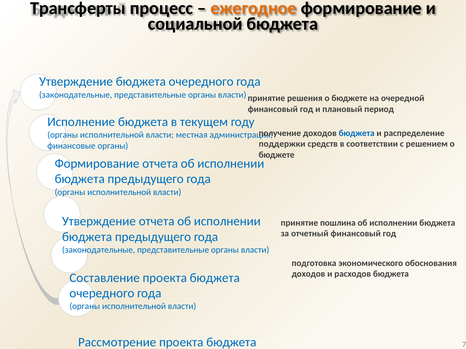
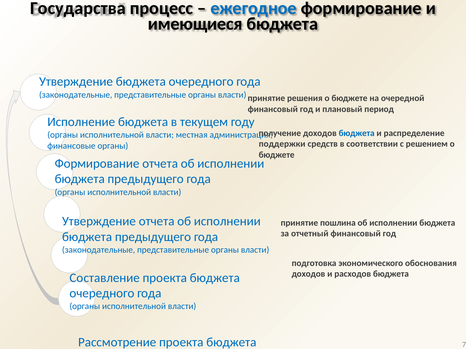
Трансферты: Трансферты -> Государства (78, 8)
ежегодное colour: orange -> blue (254, 8)
социальной: социальной -> имеющиеся (195, 24)
